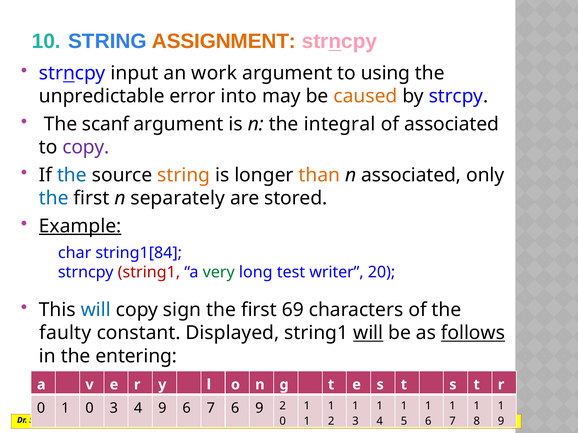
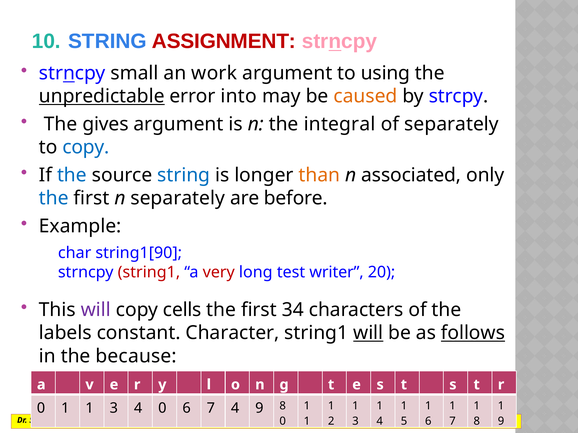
ASSIGNMENT colour: orange -> red (224, 41)
input: input -> small (134, 73)
unpredictable underline: none -> present (102, 96)
scanf: scanf -> gives (105, 124)
of associated: associated -> separately (452, 124)
copy colour: purple -> blue (86, 147)
string colour: orange -> blue (184, 175)
stored: stored -> before (296, 198)
Example underline: present -> none (80, 226)
string1[84: string1[84 -> string1[90 (139, 253)
very colour: green -> red (219, 272)
will colour: blue -> purple (96, 310)
sign: sign -> cells (182, 310)
69: 69 -> 34 (293, 310)
faulty: faulty -> labels (65, 333)
Displayed: Displayed -> Character (232, 333)
entering: entering -> because (136, 356)
0: 0 -> 1 (90, 408)
4 9: 9 -> 0 (162, 408)
7 6: 6 -> 4 (235, 408)
9 2: 2 -> 8 (283, 406)
